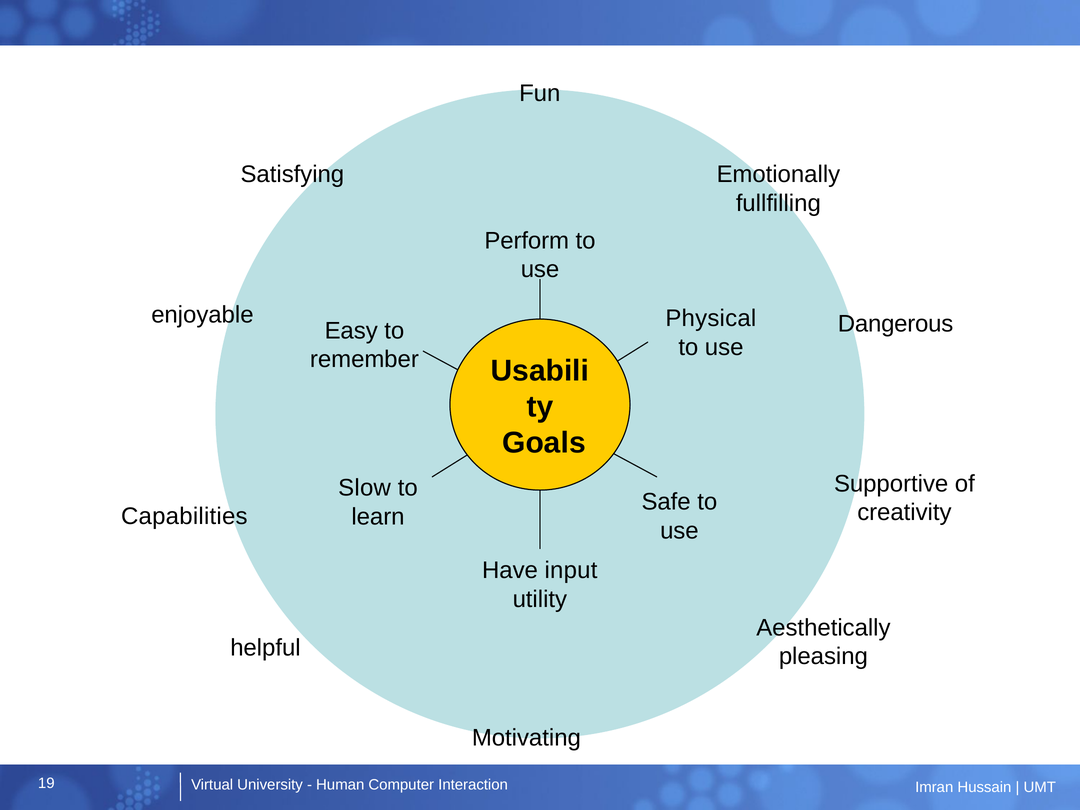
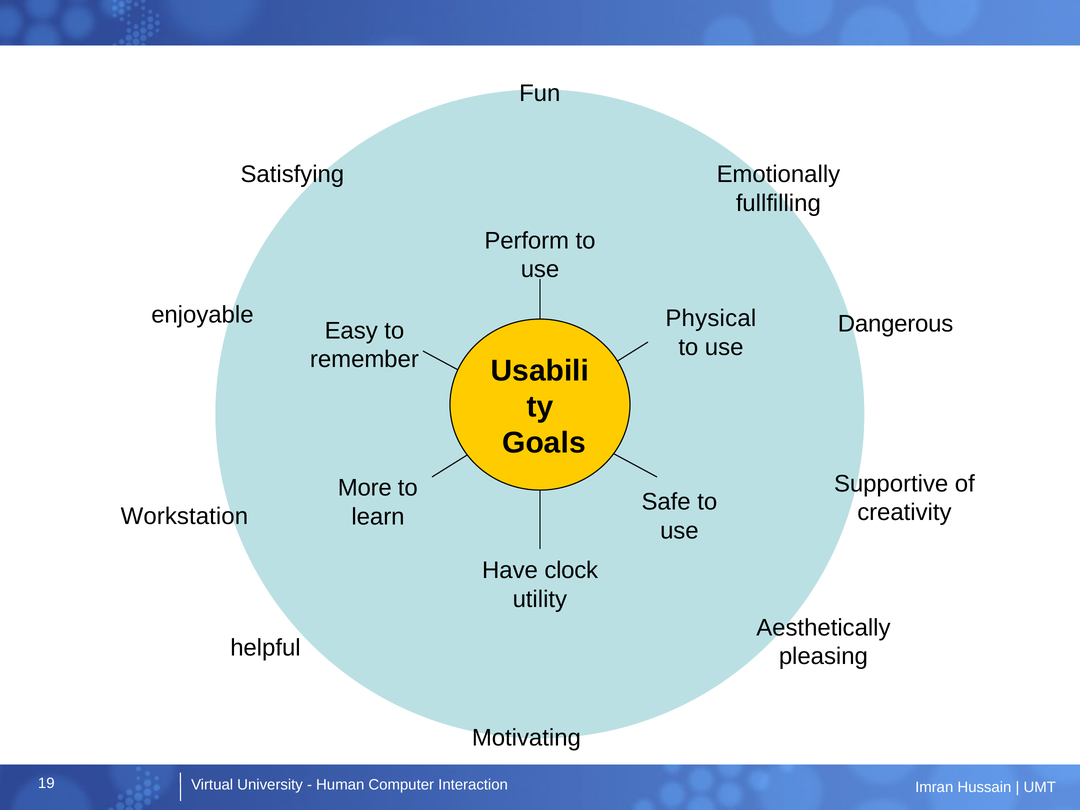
Slow: Slow -> More (365, 488)
Capabilities: Capabilities -> Workstation (184, 516)
input: input -> clock (571, 570)
